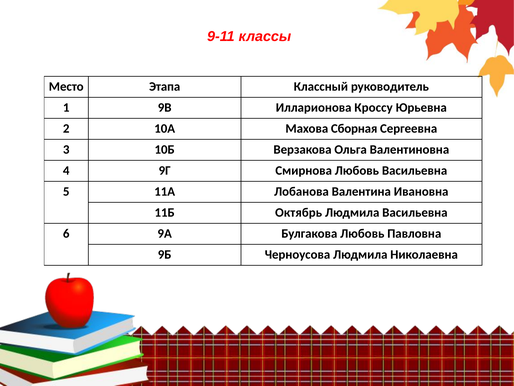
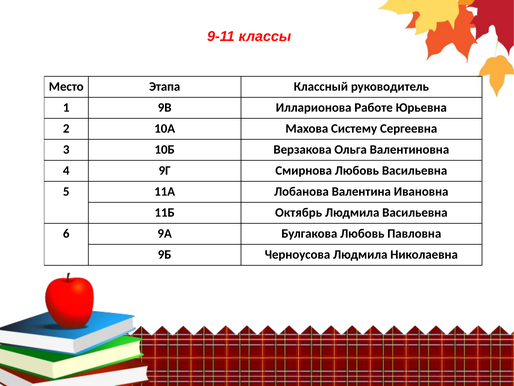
Кроссу: Кроссу -> Работе (374, 108)
Сборная: Сборная -> Систему (354, 129)
